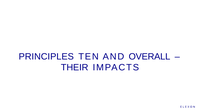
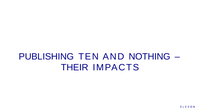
PRINCIPLES: PRINCIPLES -> PUBLISHING (46, 57)
OVERALL: OVERALL -> NOTHING (150, 57)
